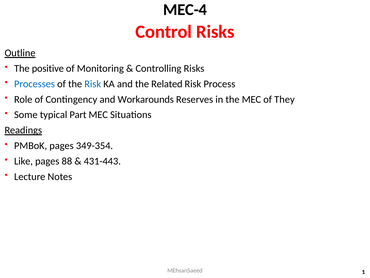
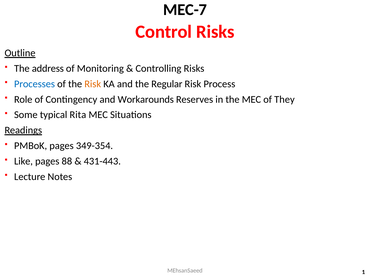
MEC-4: MEC-4 -> MEC-7 (185, 10)
positive: positive -> address (48, 68)
Risk colour: blue -> orange (93, 84)
Related: Related -> Regular (167, 84)
Part: Part -> Rita (78, 115)
